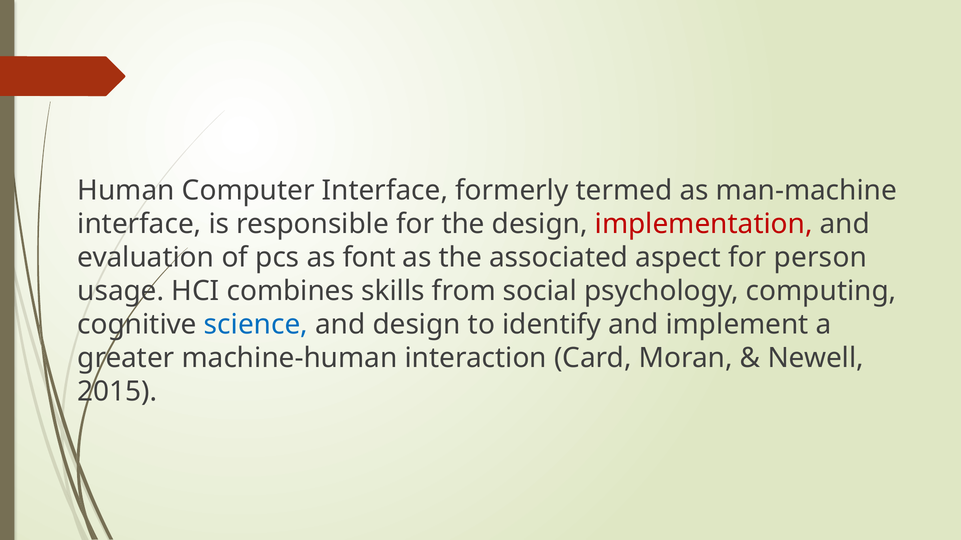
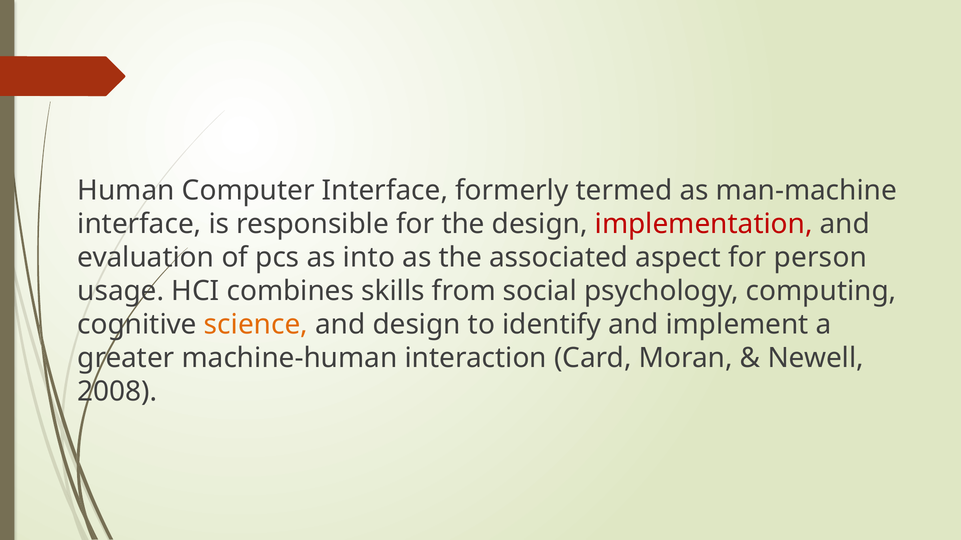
font: font -> into (369, 258)
science colour: blue -> orange (256, 325)
2015: 2015 -> 2008 (117, 392)
